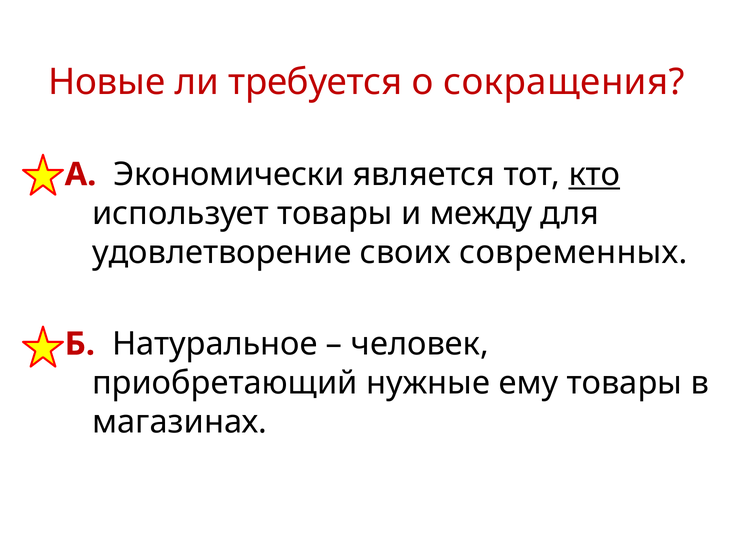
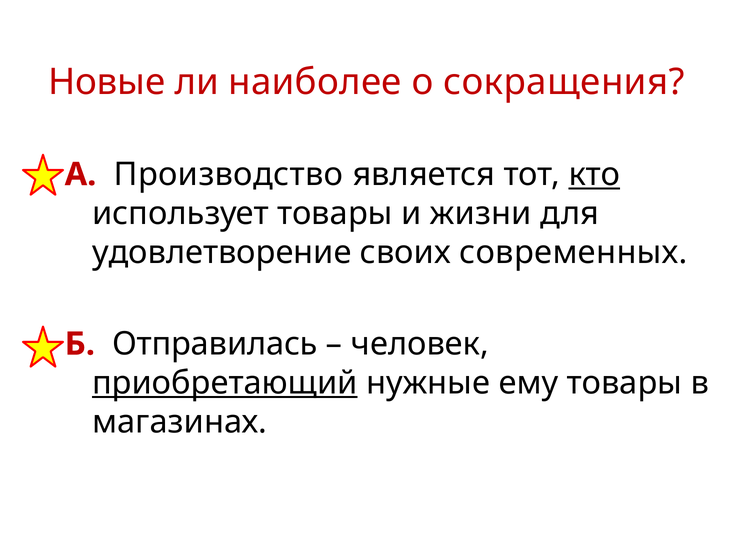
требуется: требуется -> наиболее (315, 82)
Экономически: Экономически -> Производство (229, 175)
между: между -> жизни (481, 214)
Натуральное: Натуральное -> Отправилась (215, 344)
приобретающий underline: none -> present (225, 383)
